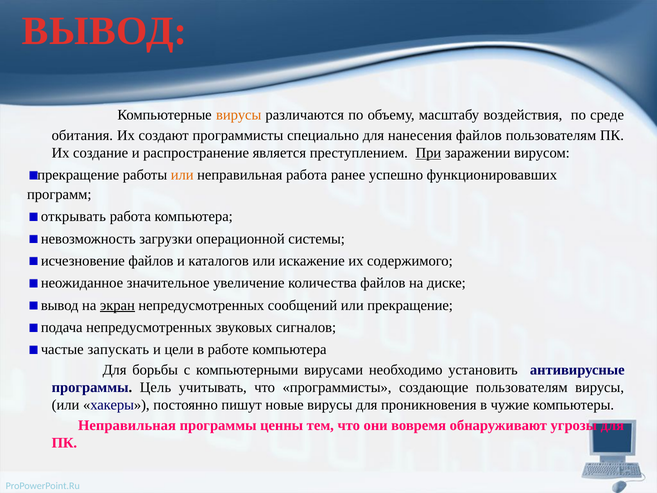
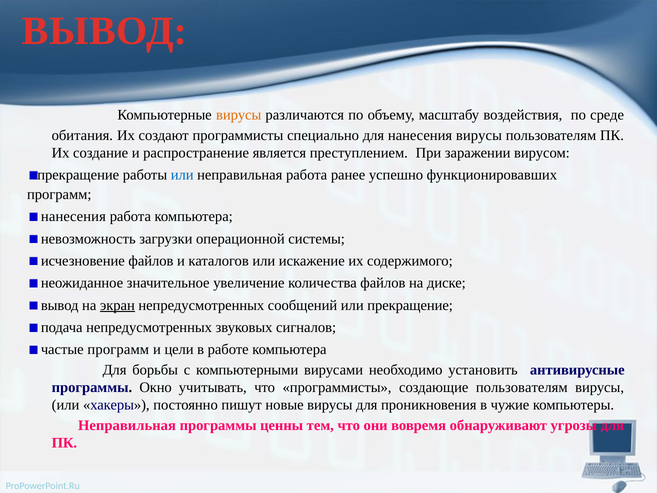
нанесения файлов: файлов -> вирусы (479, 135)
При underline: present -> none (429, 153)
или colour: orange -> blue (182, 175)
открывать: открывать -> нанесения (73, 216)
частые запускать: запускать -> программ (118, 349)
Цель: Цель -> Окно (156, 387)
